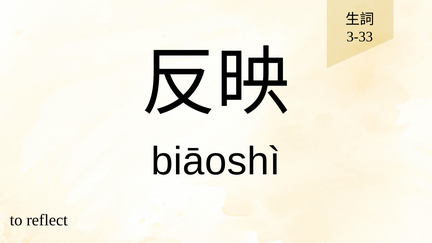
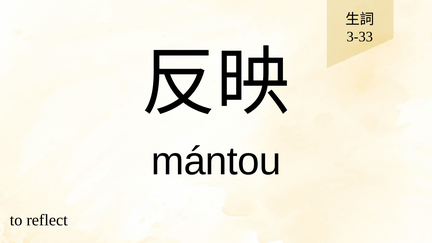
biāoshì: biāoshì -> mántou (216, 161)
